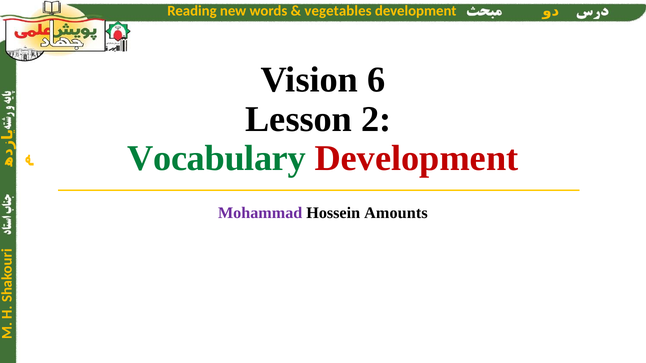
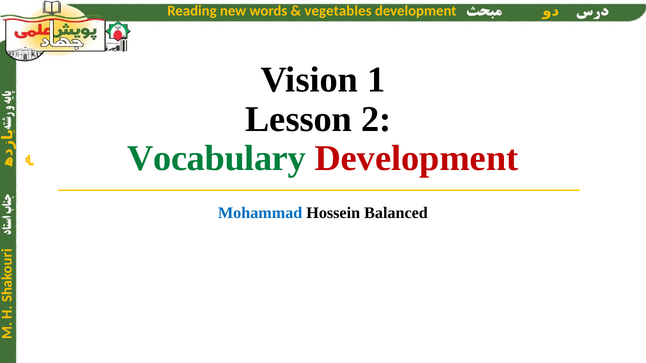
6: 6 -> 1 (376, 80)
Mohammad colour: purple -> blue (260, 213)
Amounts: Amounts -> Balanced (396, 213)
